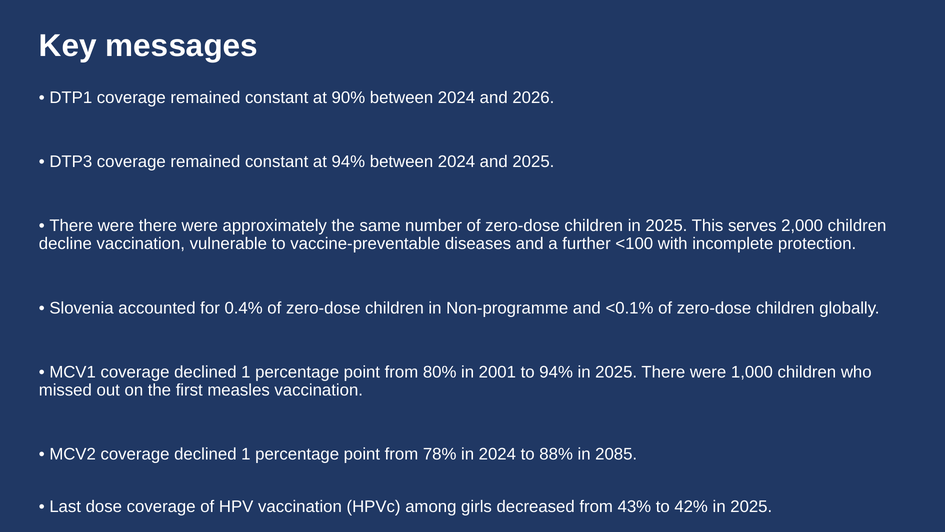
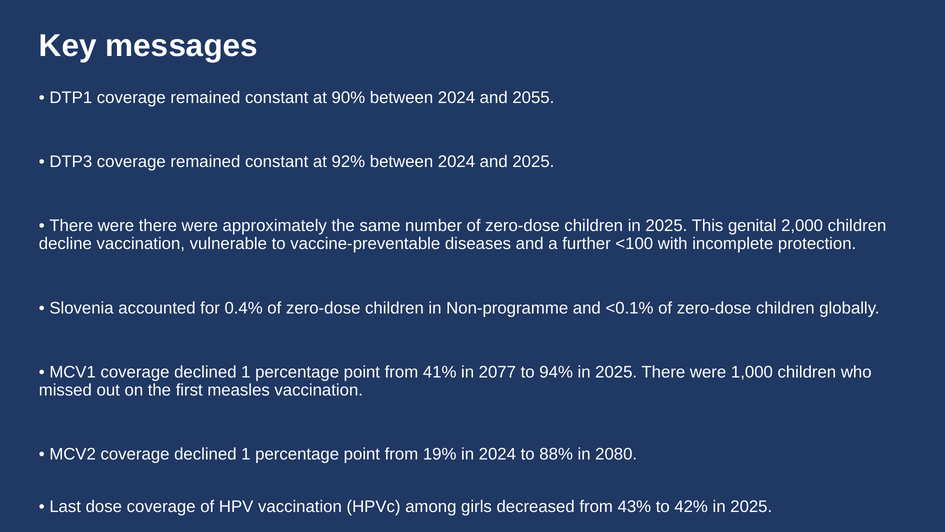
2026: 2026 -> 2055 (533, 97)
at 94%: 94% -> 92% (348, 162)
serves: serves -> genital (752, 226)
80%: 80% -> 41% (440, 372)
2001: 2001 -> 2077 (497, 372)
78%: 78% -> 19% (440, 454)
2085: 2085 -> 2080 (616, 454)
